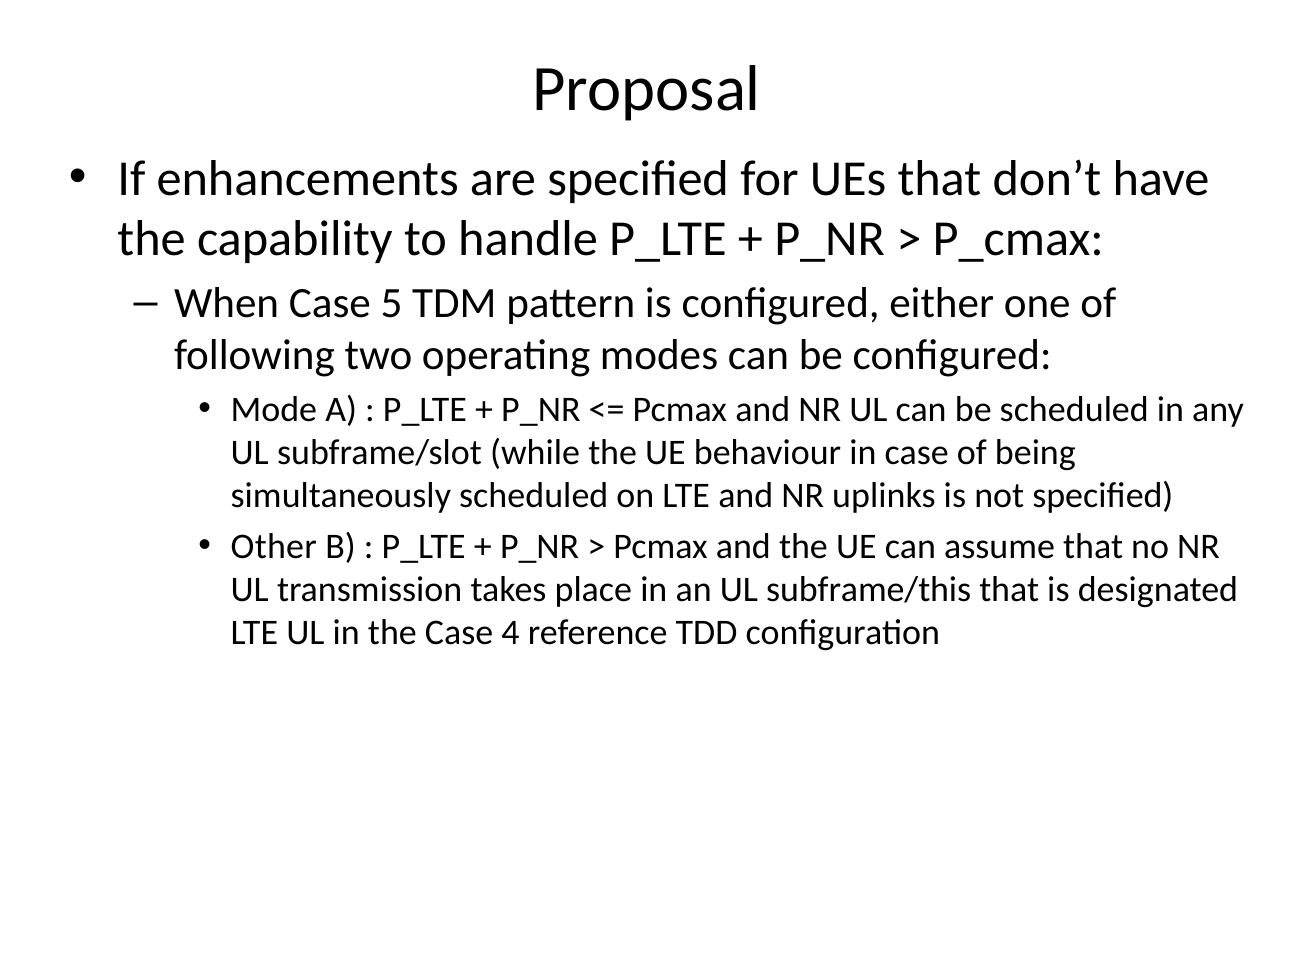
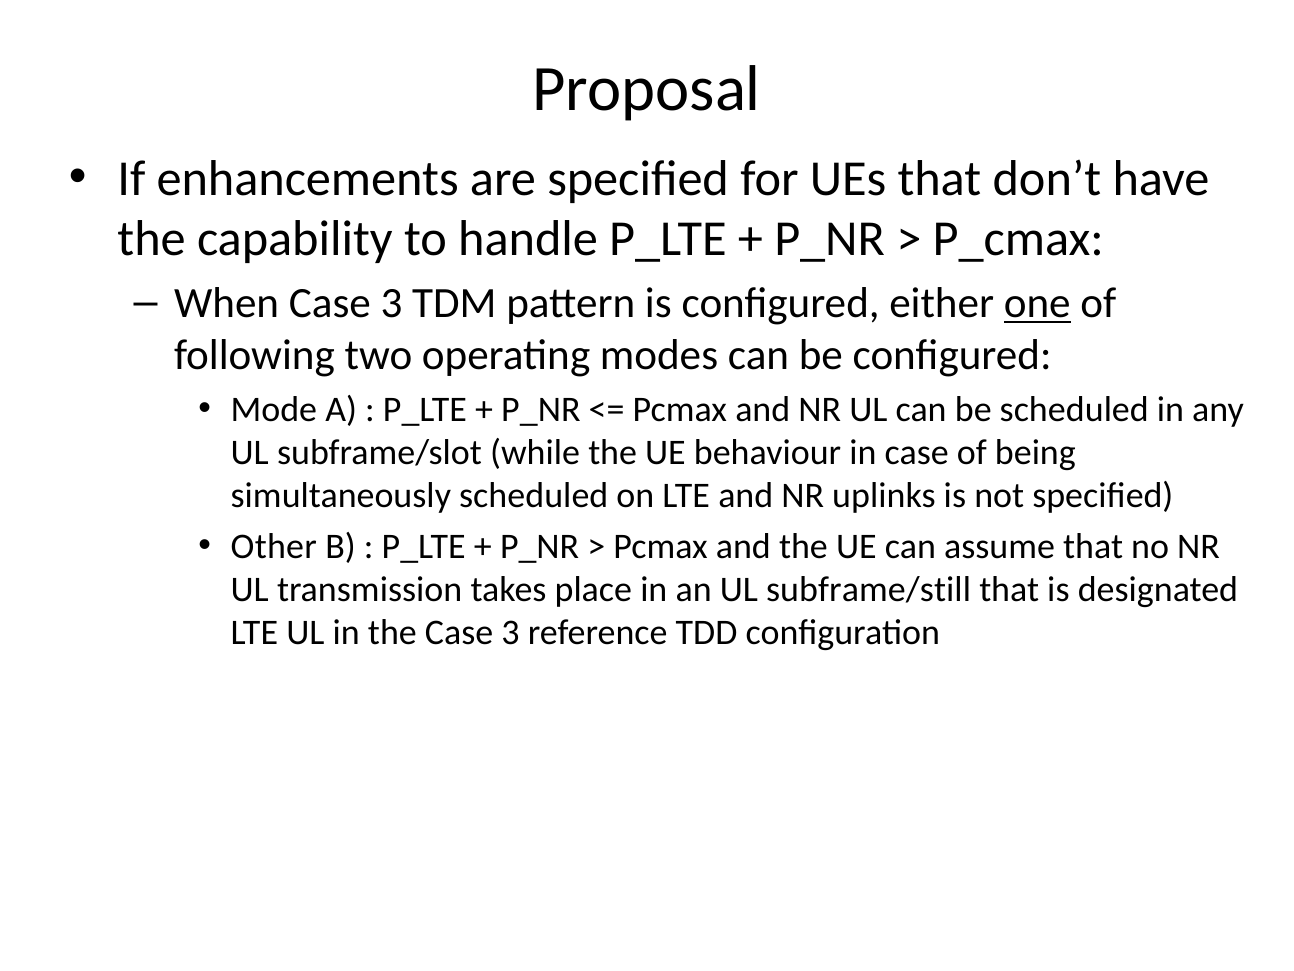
When Case 5: 5 -> 3 (392, 303)
one underline: none -> present (1037, 303)
subframe/this: subframe/this -> subframe/still (869, 589)
the Case 4: 4 -> 3 (511, 632)
